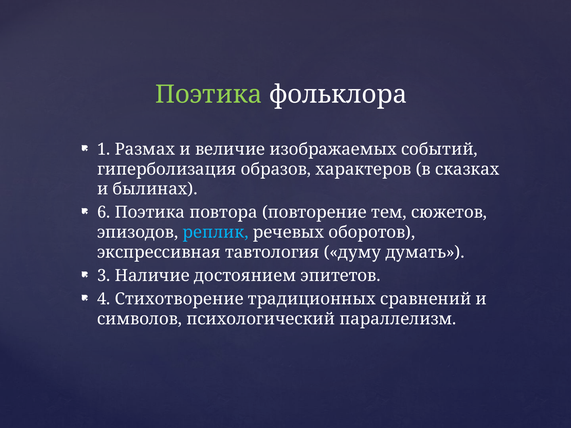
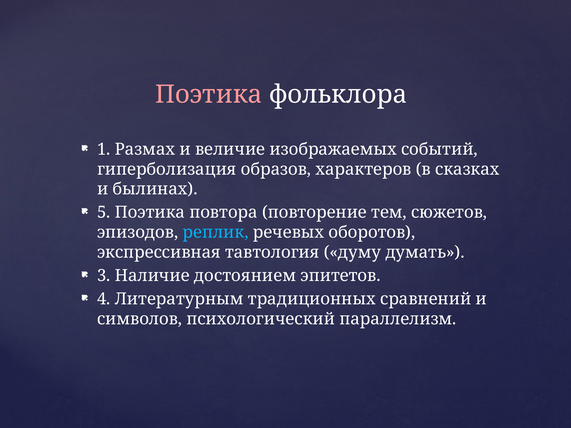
Поэтика colour: light green -> pink (209, 94)
6: 6 -> 5 (104, 213)
Стихотворение: Стихотворение -> Литературным (179, 299)
